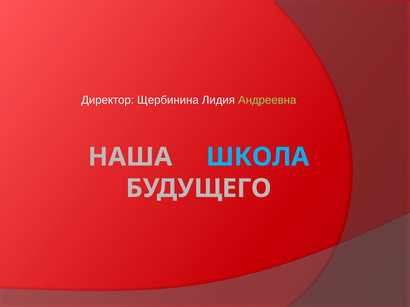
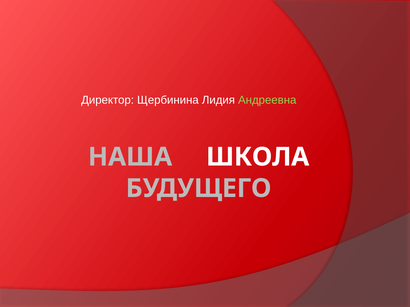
ШКОЛА colour: light blue -> white (258, 157)
